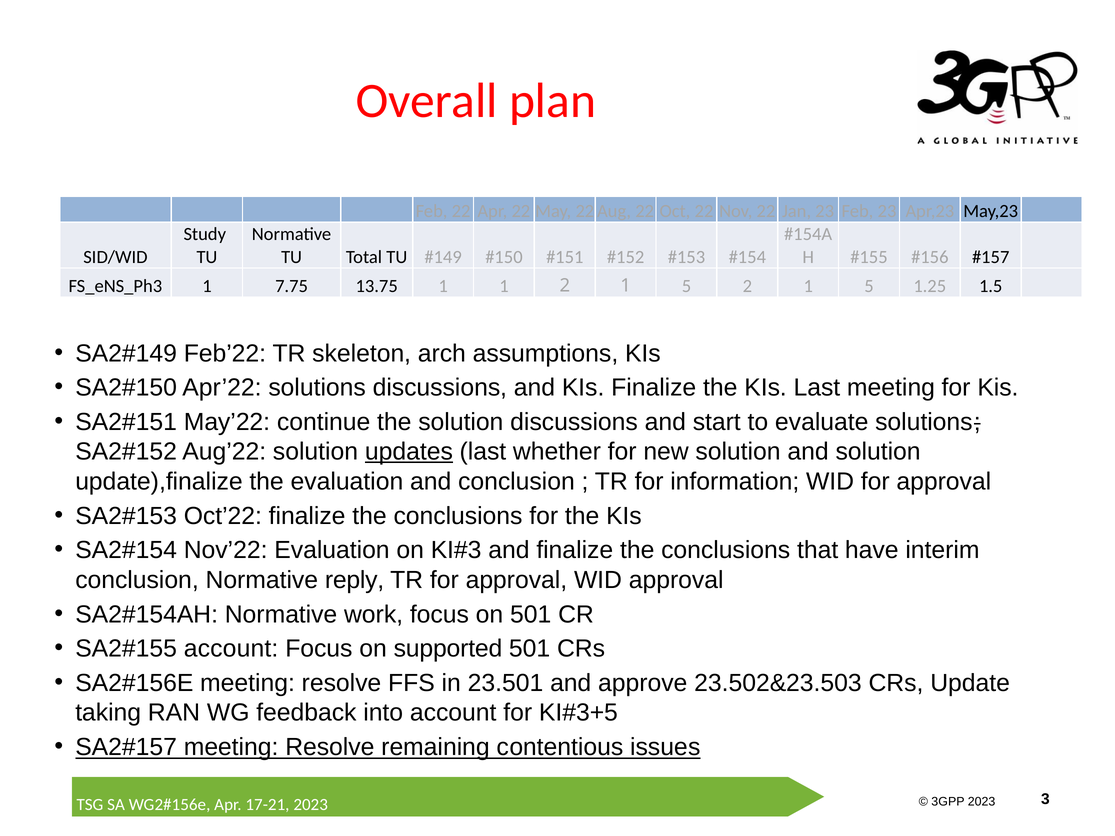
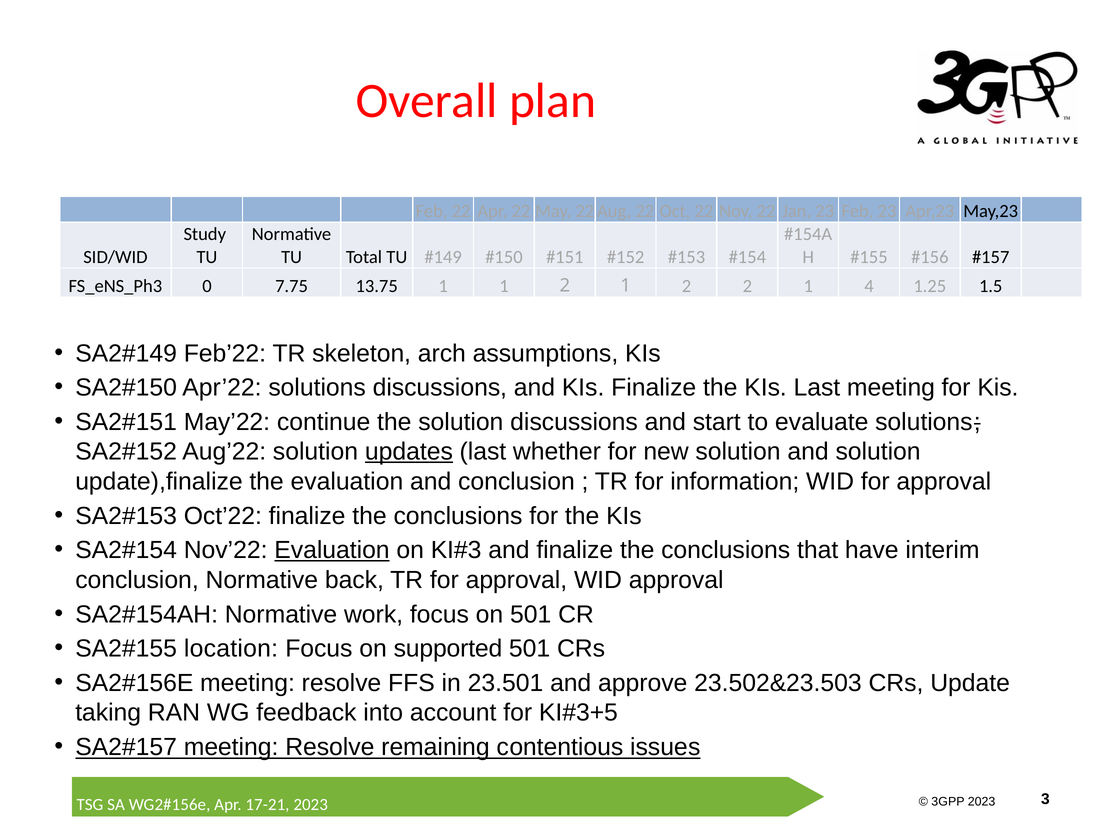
1: 1 -> 0 (207, 286)
1 2 1 5: 5 -> 2 (687, 286)
5: 5 -> 4 (869, 286)
Evaluation underline: none -> present (332, 550)
reply: reply -> back (354, 580)
account: account -> location (231, 649)
